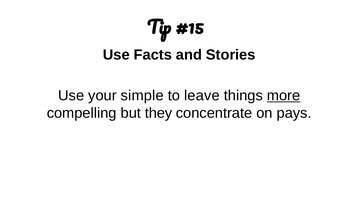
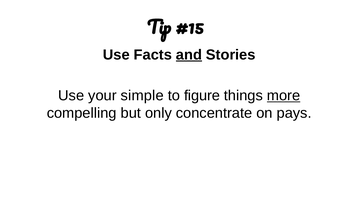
and underline: none -> present (189, 55)
leave: leave -> figure (202, 96)
they: they -> only (158, 113)
